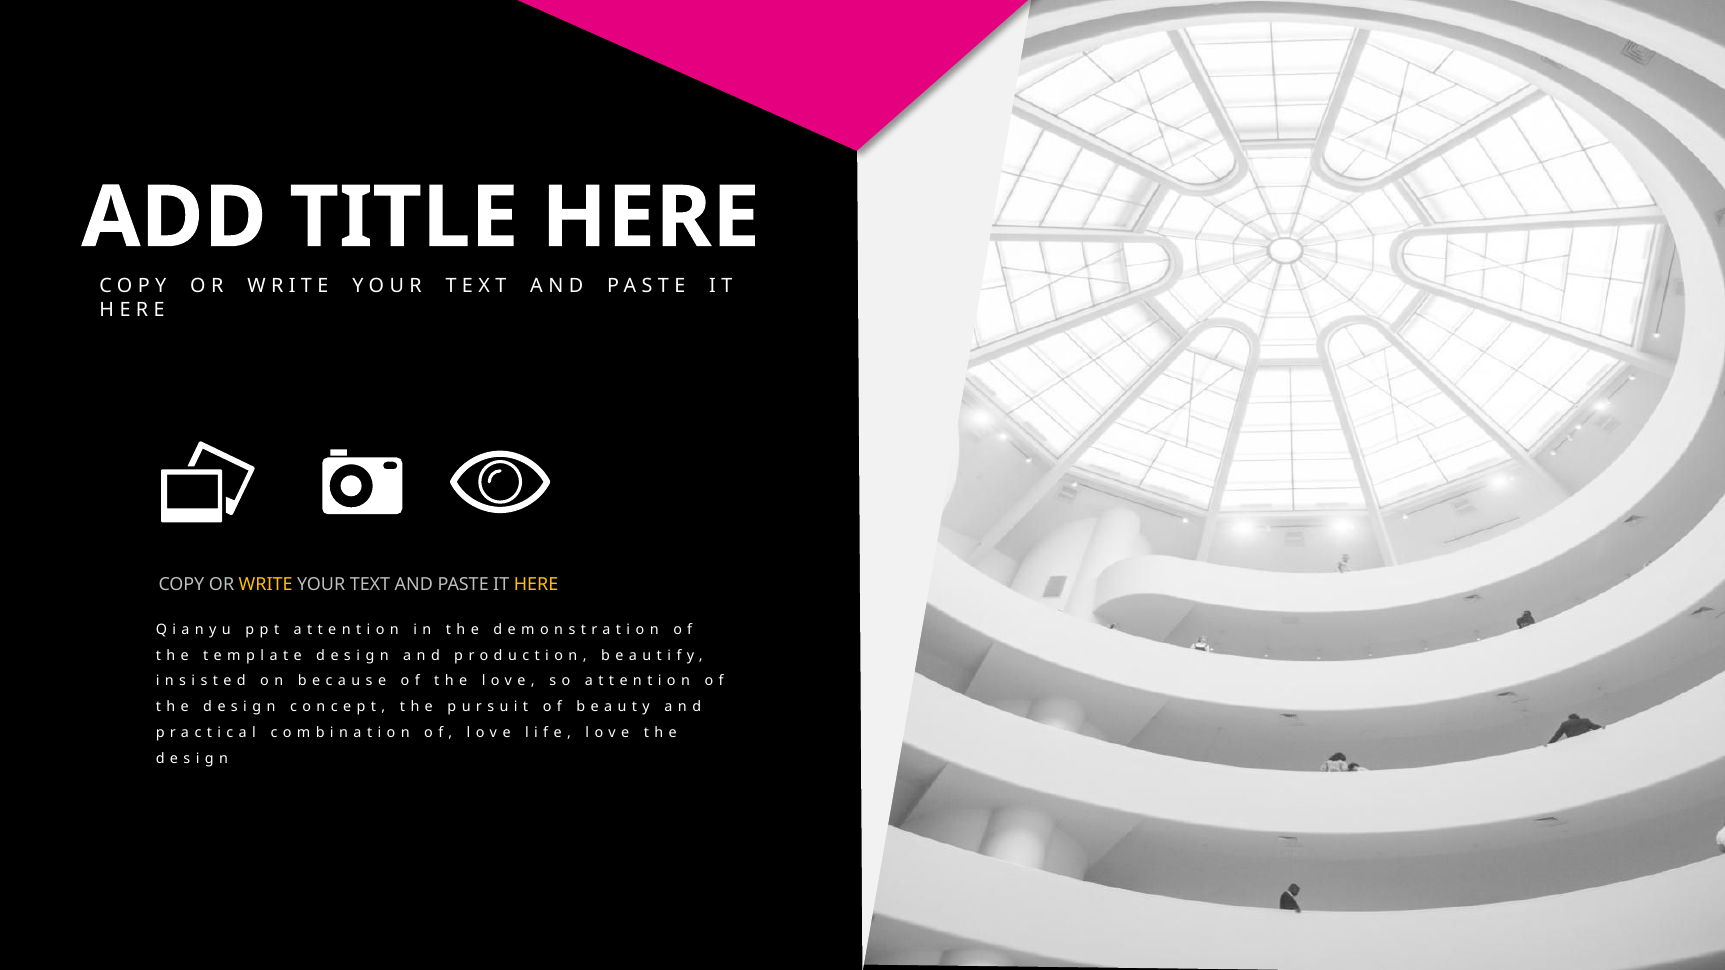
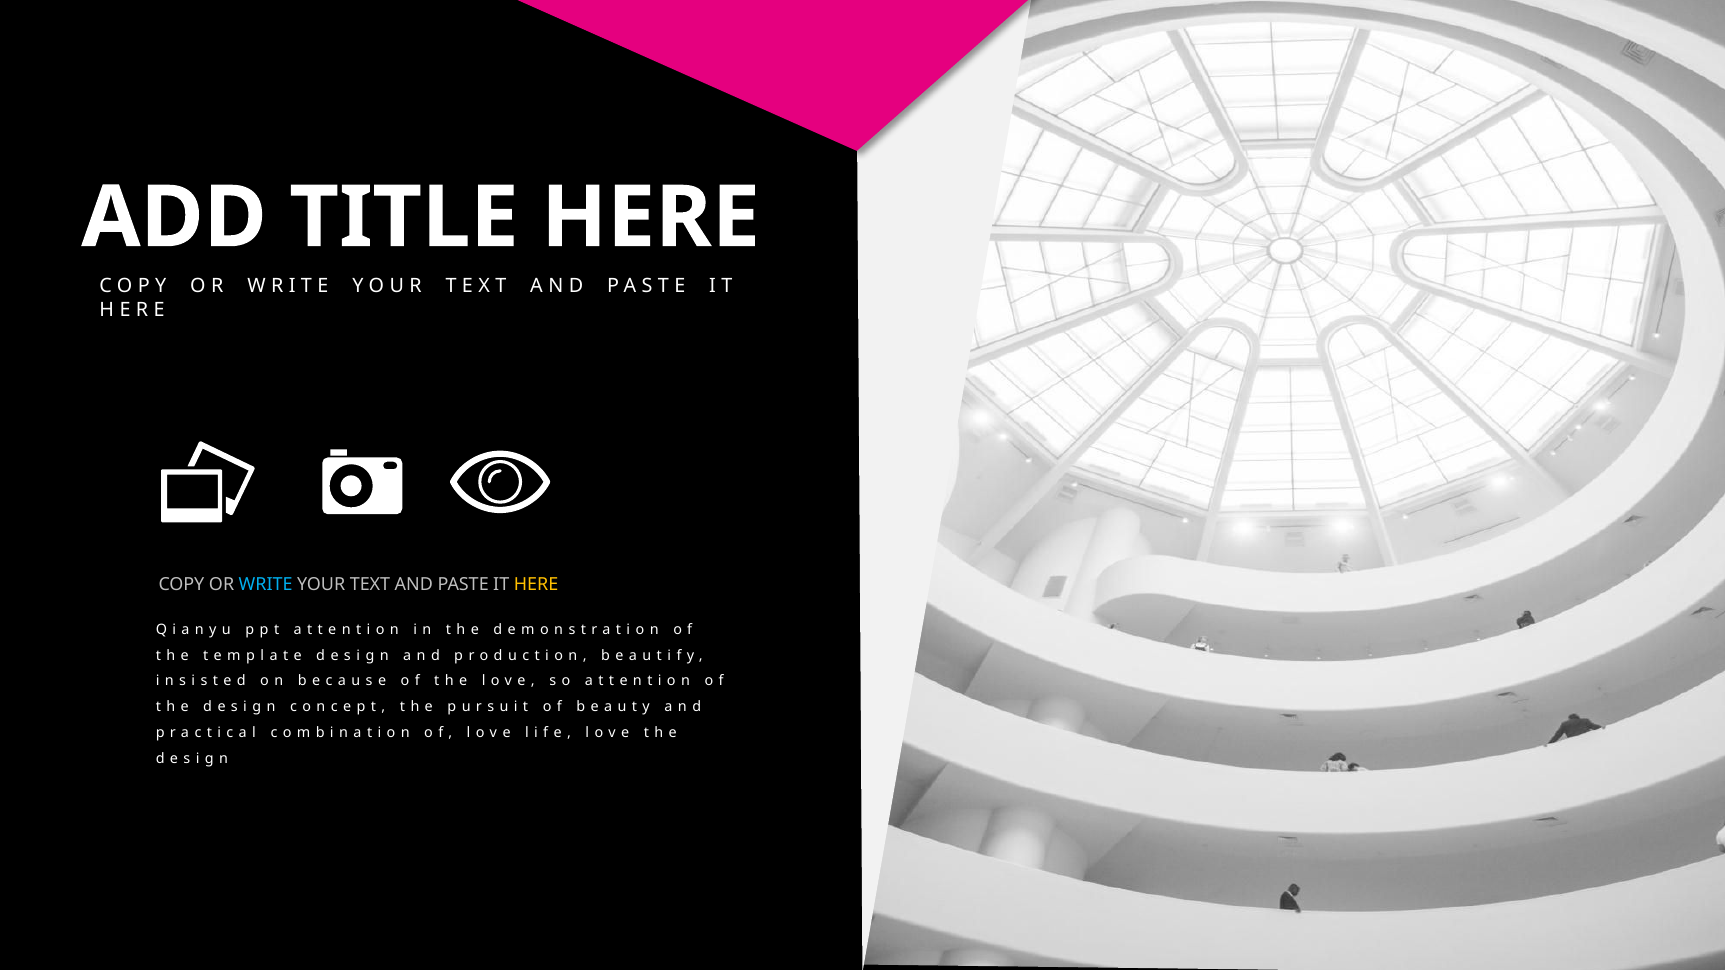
WRITE colour: yellow -> light blue (266, 585)
